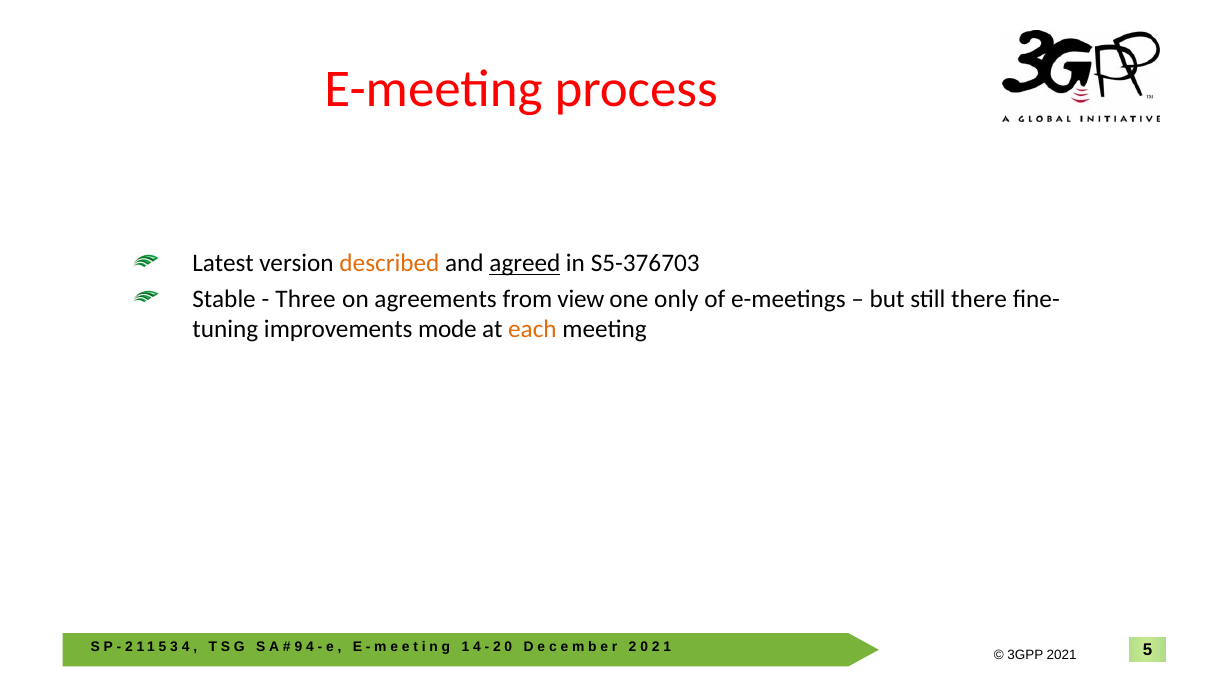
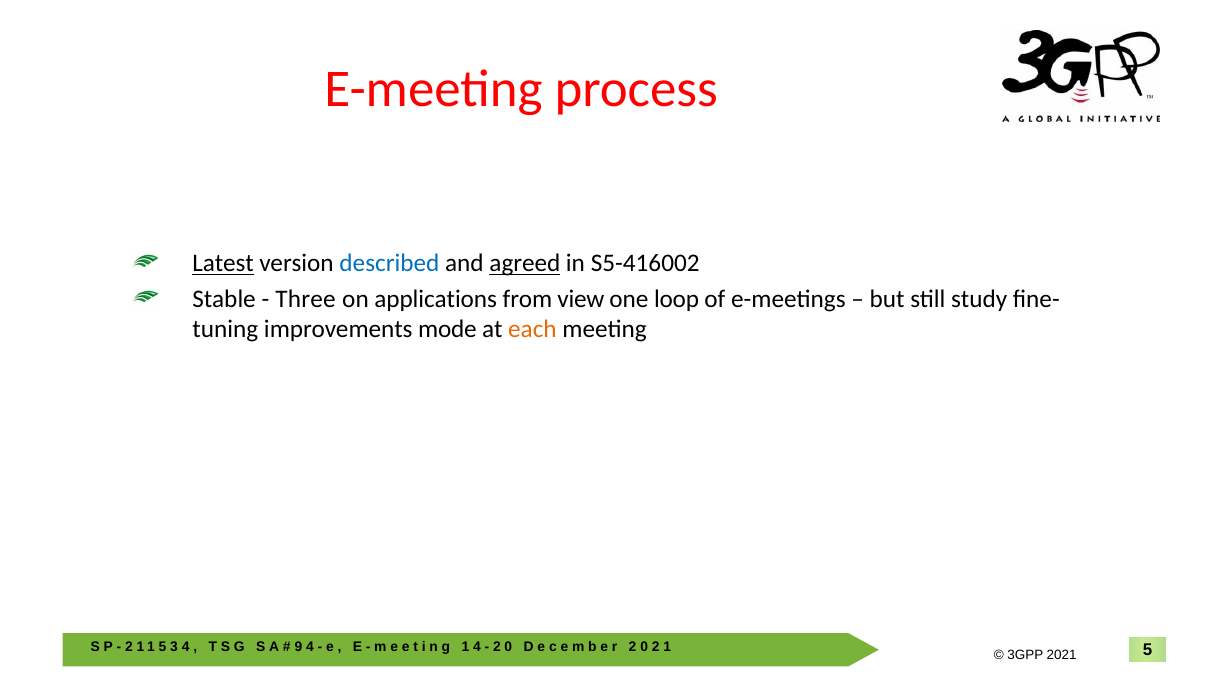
Latest underline: none -> present (223, 263)
described colour: orange -> blue (389, 263)
S5-376703: S5-376703 -> S5-416002 (645, 263)
agreements: agreements -> applications (436, 299)
only: only -> loop (677, 299)
there: there -> study (979, 299)
